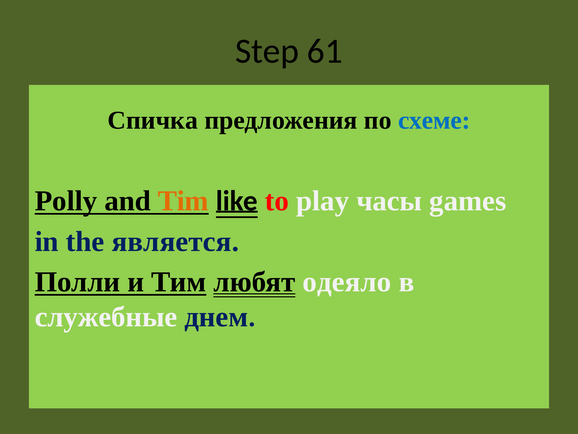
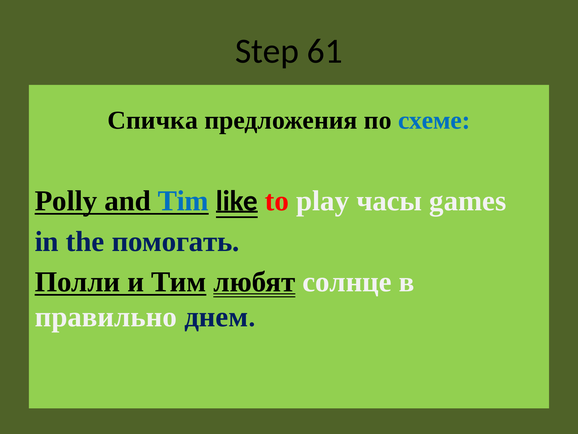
Tim colour: orange -> blue (183, 201)
является: является -> помогать (176, 241)
одеяло: одеяло -> солнце (347, 282)
служебные: служебные -> правильно (106, 316)
